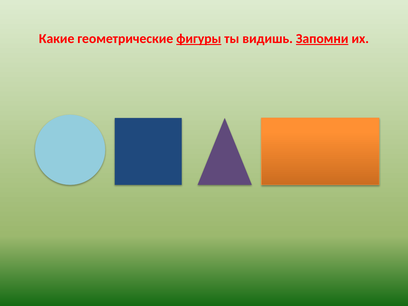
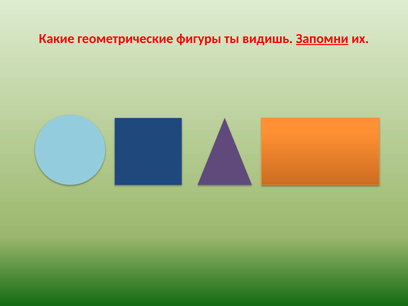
фигуры underline: present -> none (199, 39)
